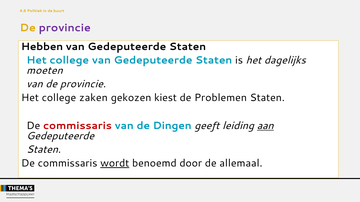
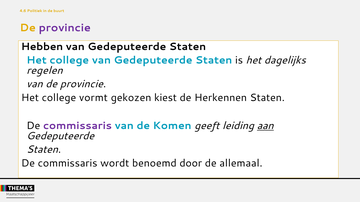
moeten: moeten -> regelen (45, 71)
zaken: zaken -> vormt (93, 98)
Problemen: Problemen -> Herkennen (221, 98)
commissaris colour: red -> purple (77, 126)
Dingen: Dingen -> Komen (172, 126)
wordt underline: present -> none (115, 163)
